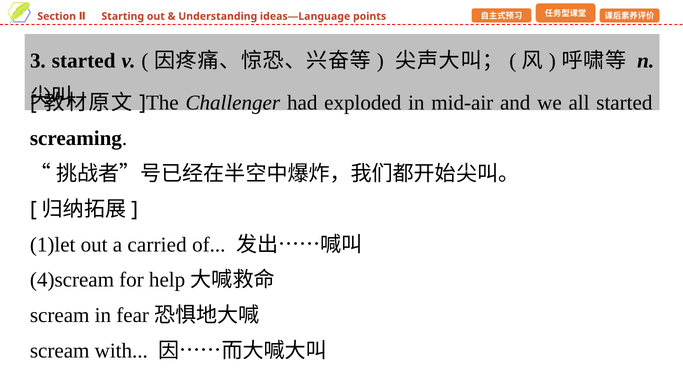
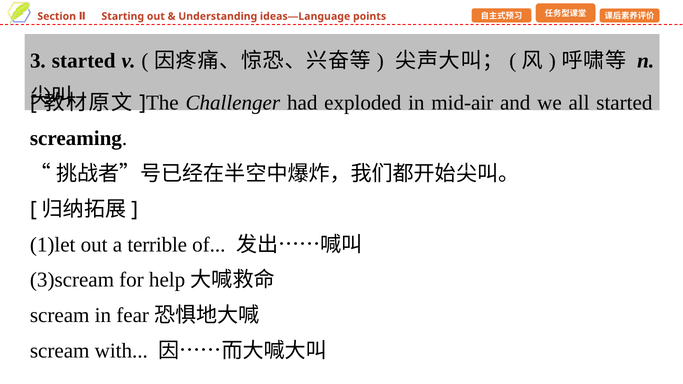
carried: carried -> terrible (157, 245)
4)scream: 4)scream -> 3)scream (72, 280)
